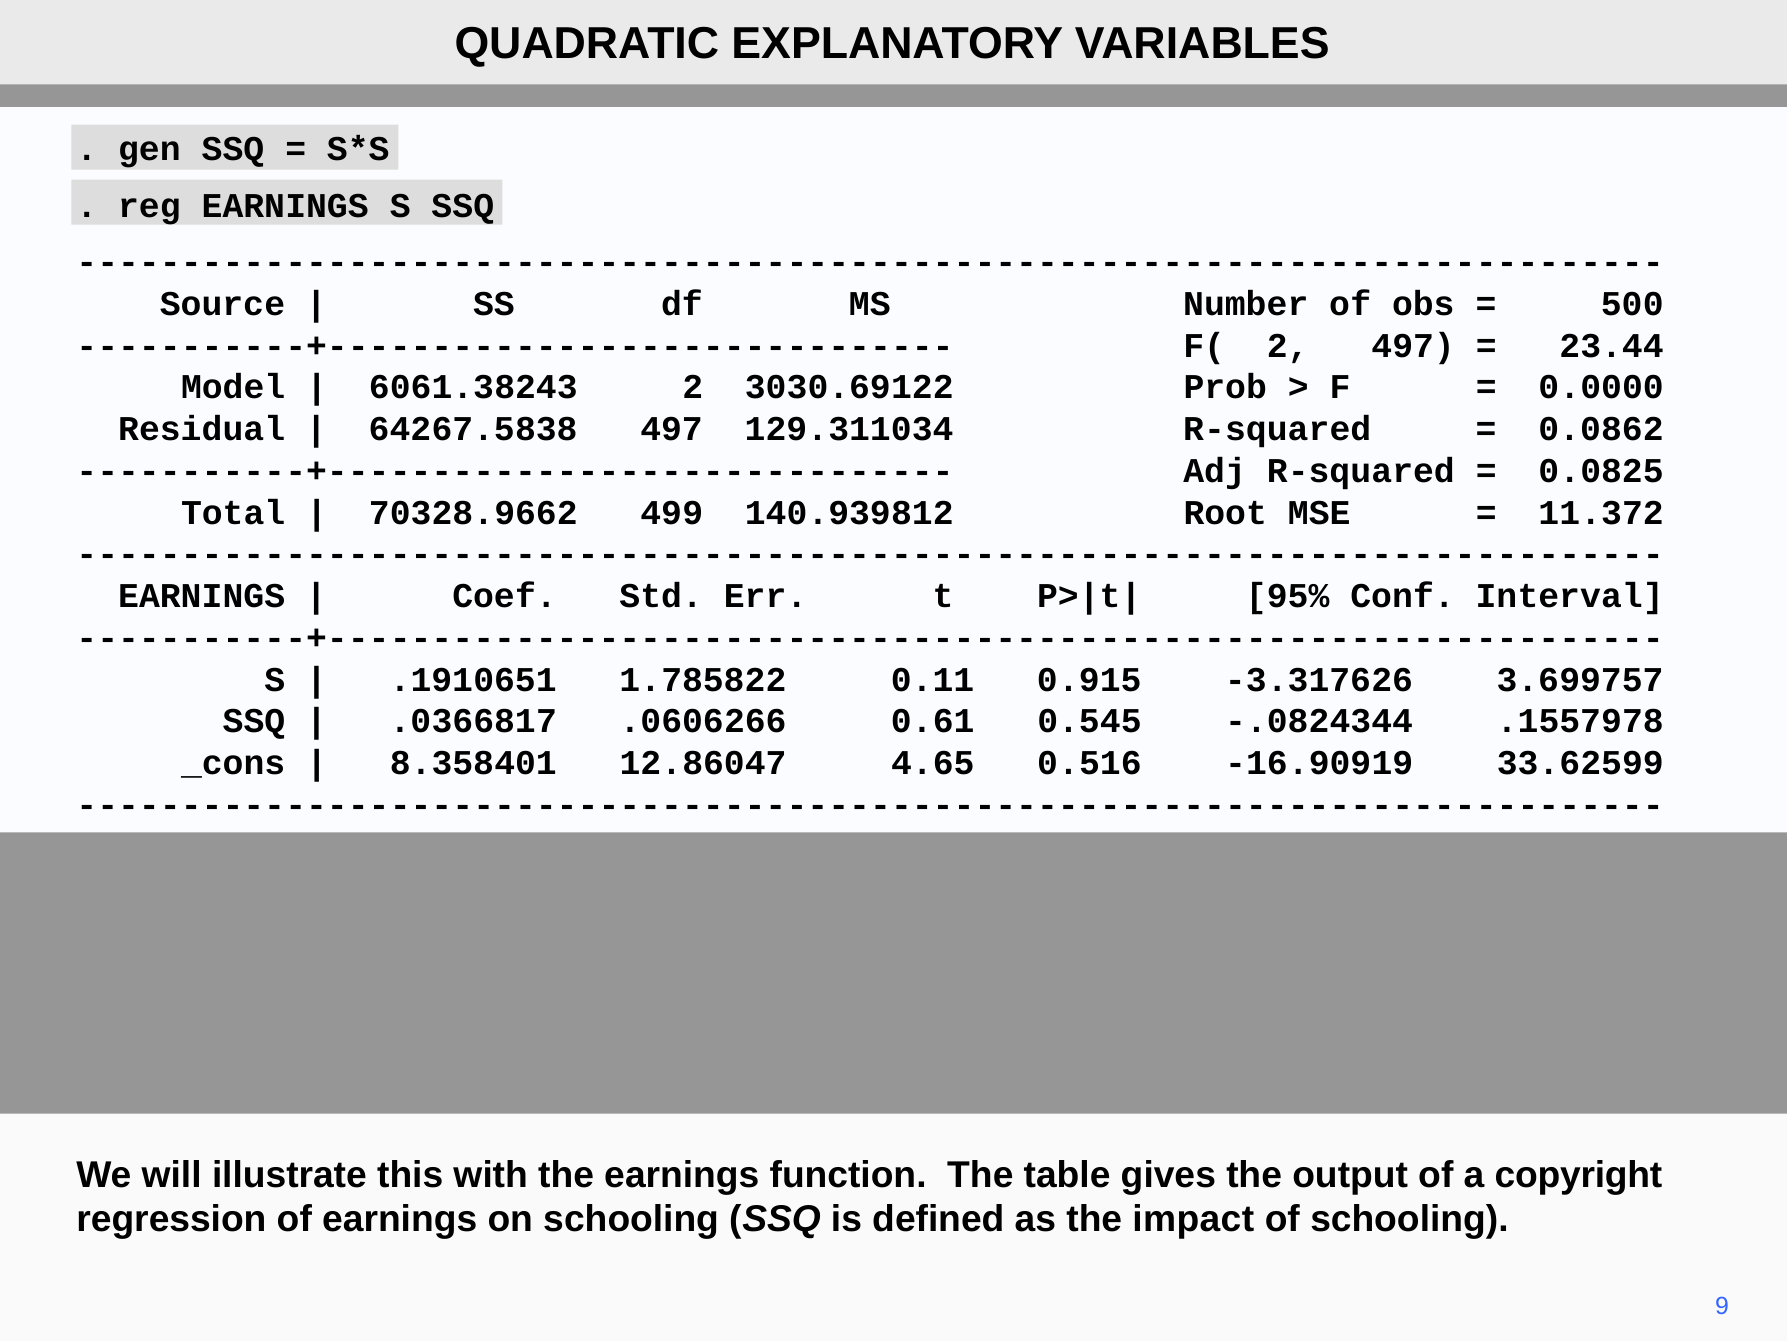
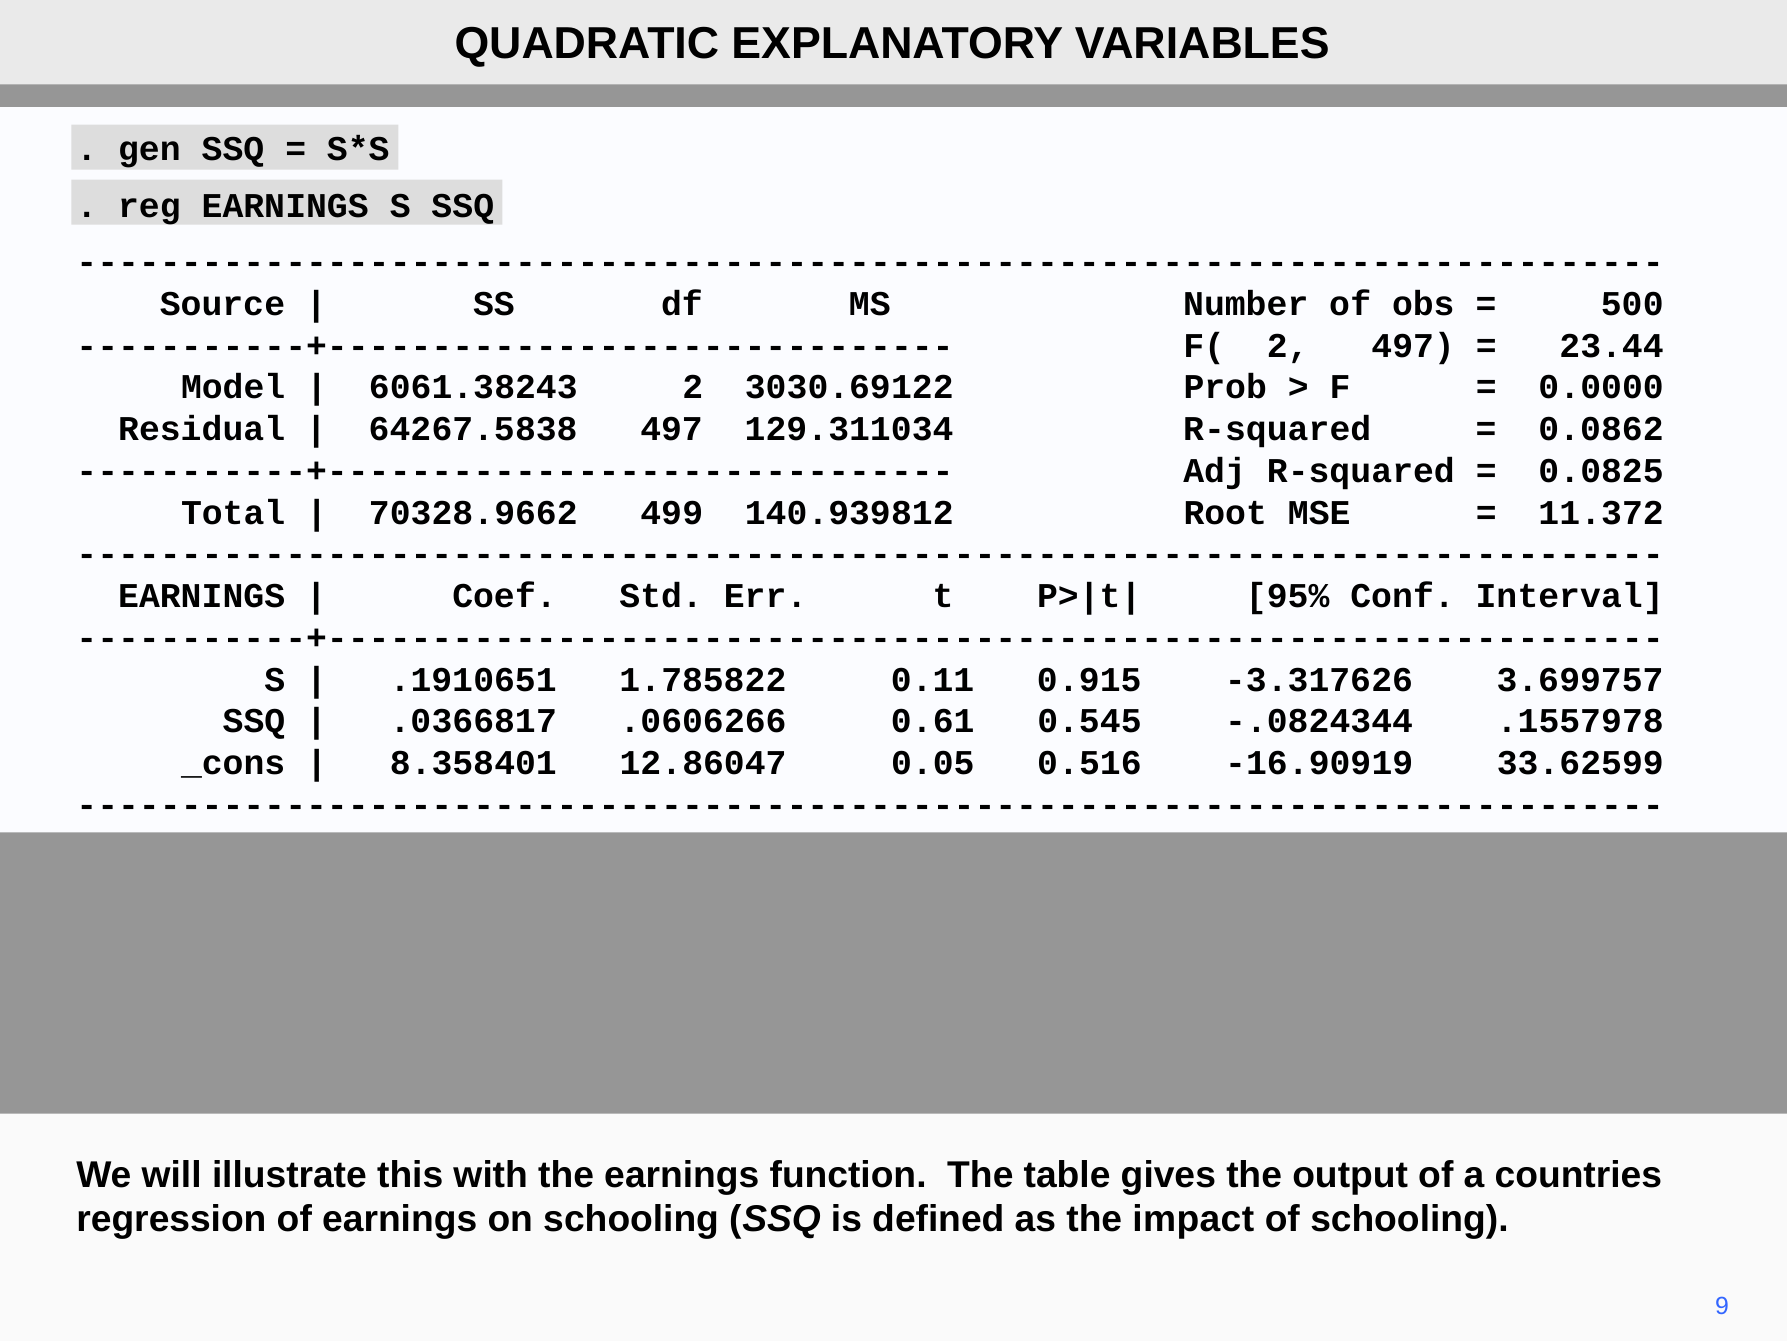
4.65: 4.65 -> 0.05 (933, 763)
copyright: copyright -> countries (1578, 1174)
